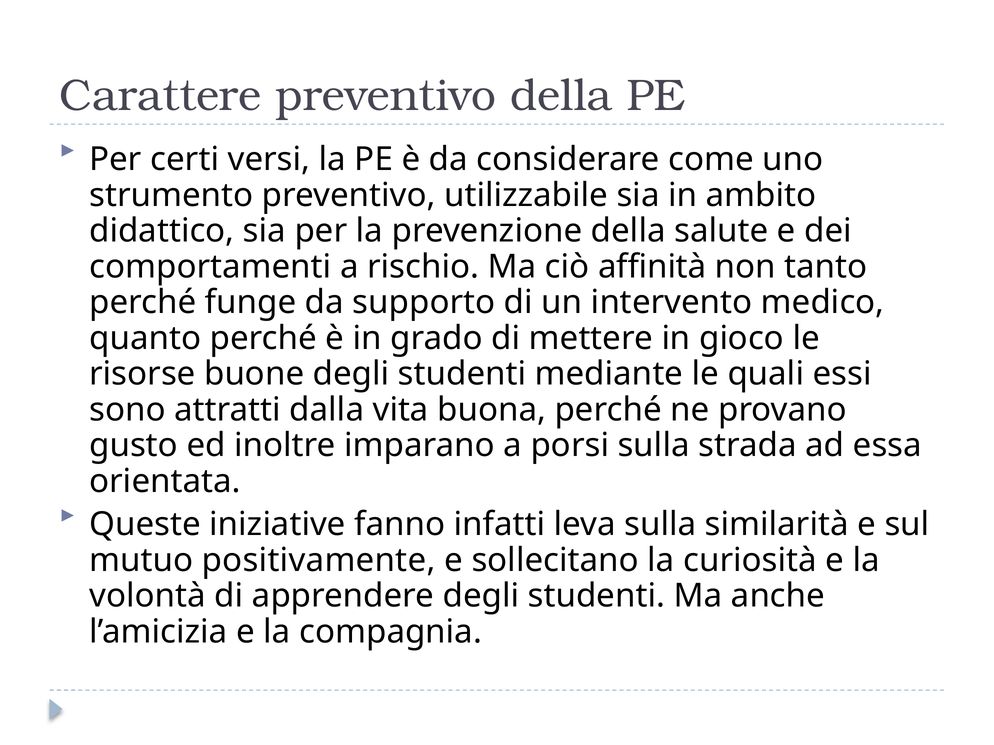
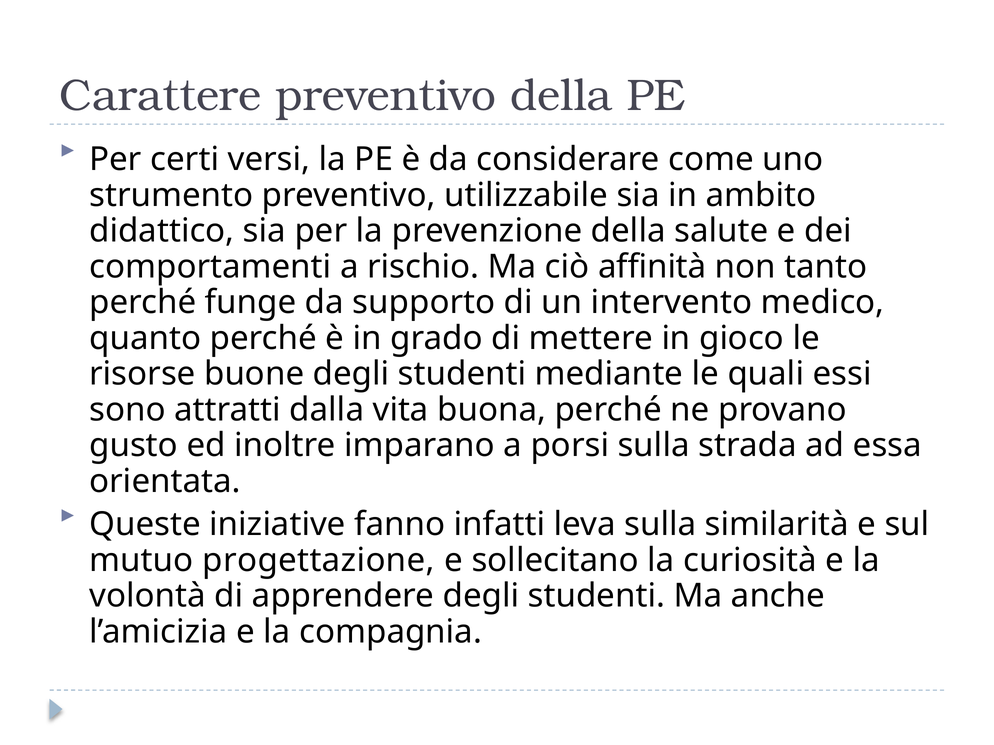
positivamente: positivamente -> progettazione (319, 561)
